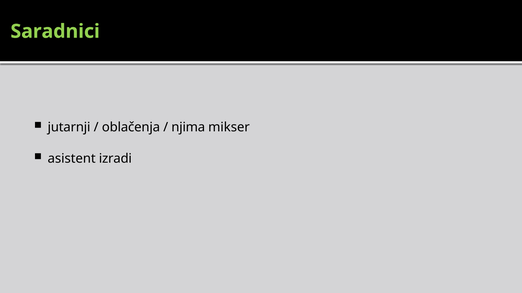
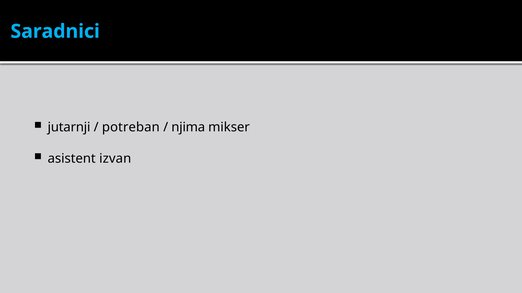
Saradnici colour: light green -> light blue (55, 31)
oblačenja: oblačenja -> potreban (131, 128)
izradi: izradi -> izvan (115, 159)
